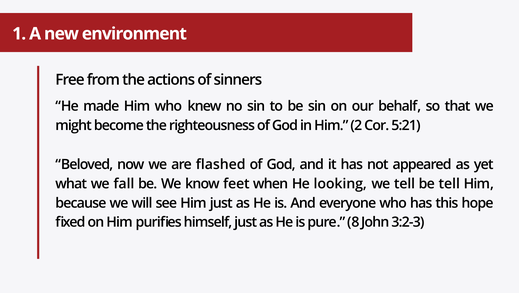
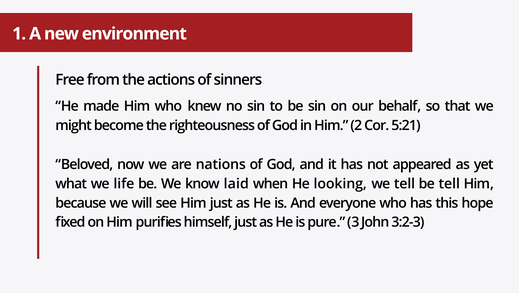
flashed: flashed -> nations (221, 164)
fall: fall -> life (124, 184)
feet: feet -> laid (236, 184)
8: 8 -> 3 (353, 222)
